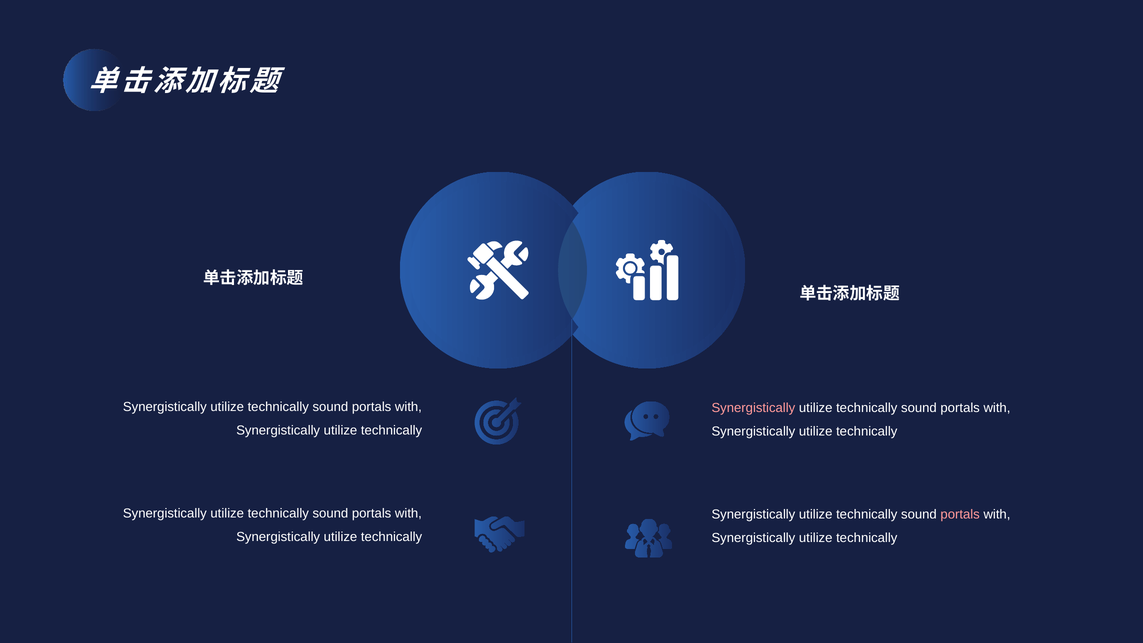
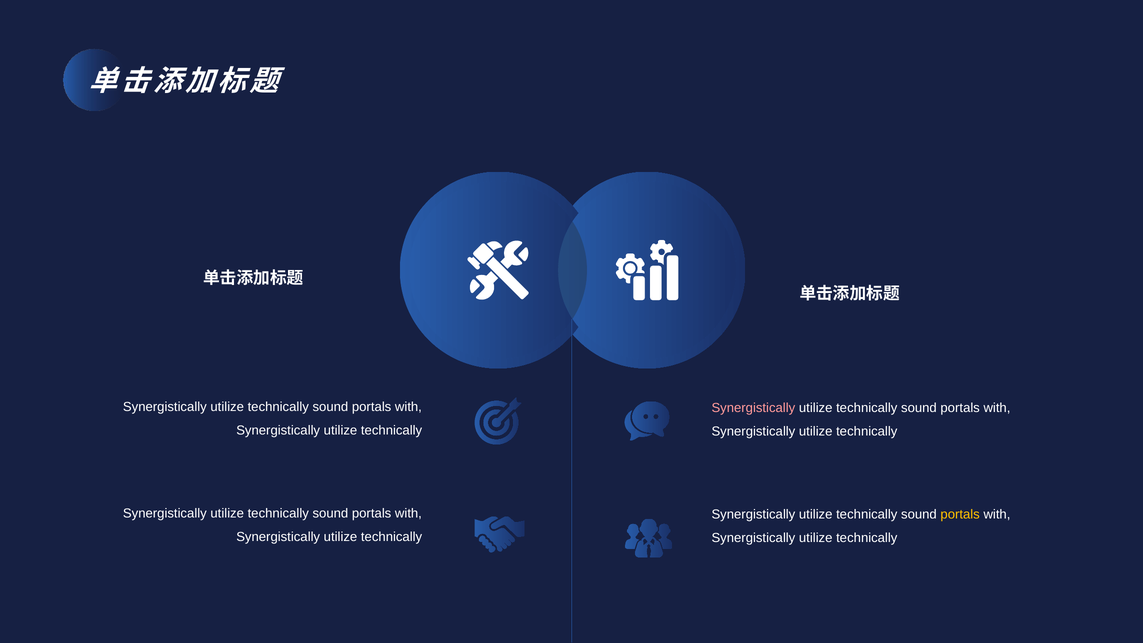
portals colour: pink -> yellow (960, 514)
